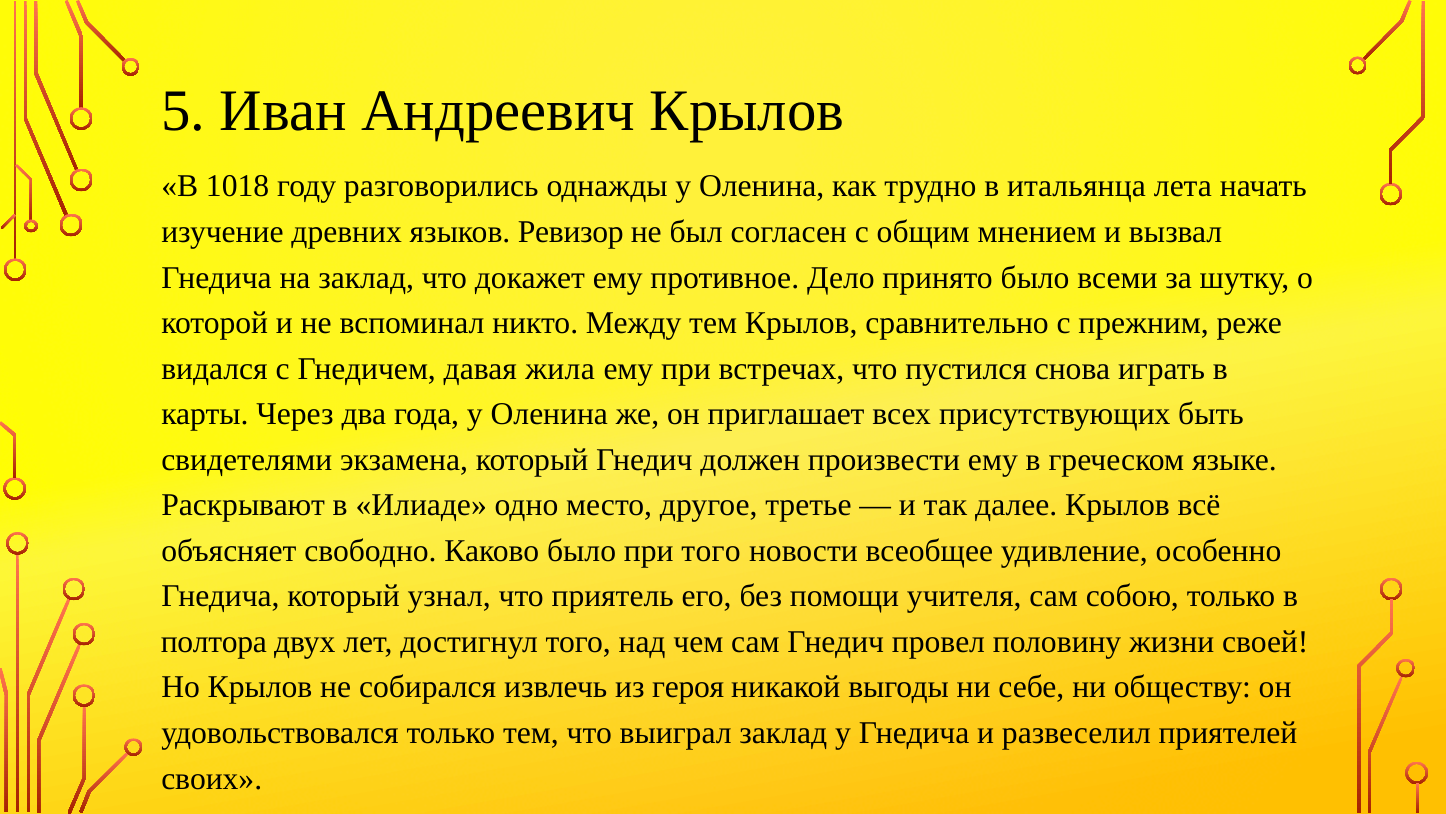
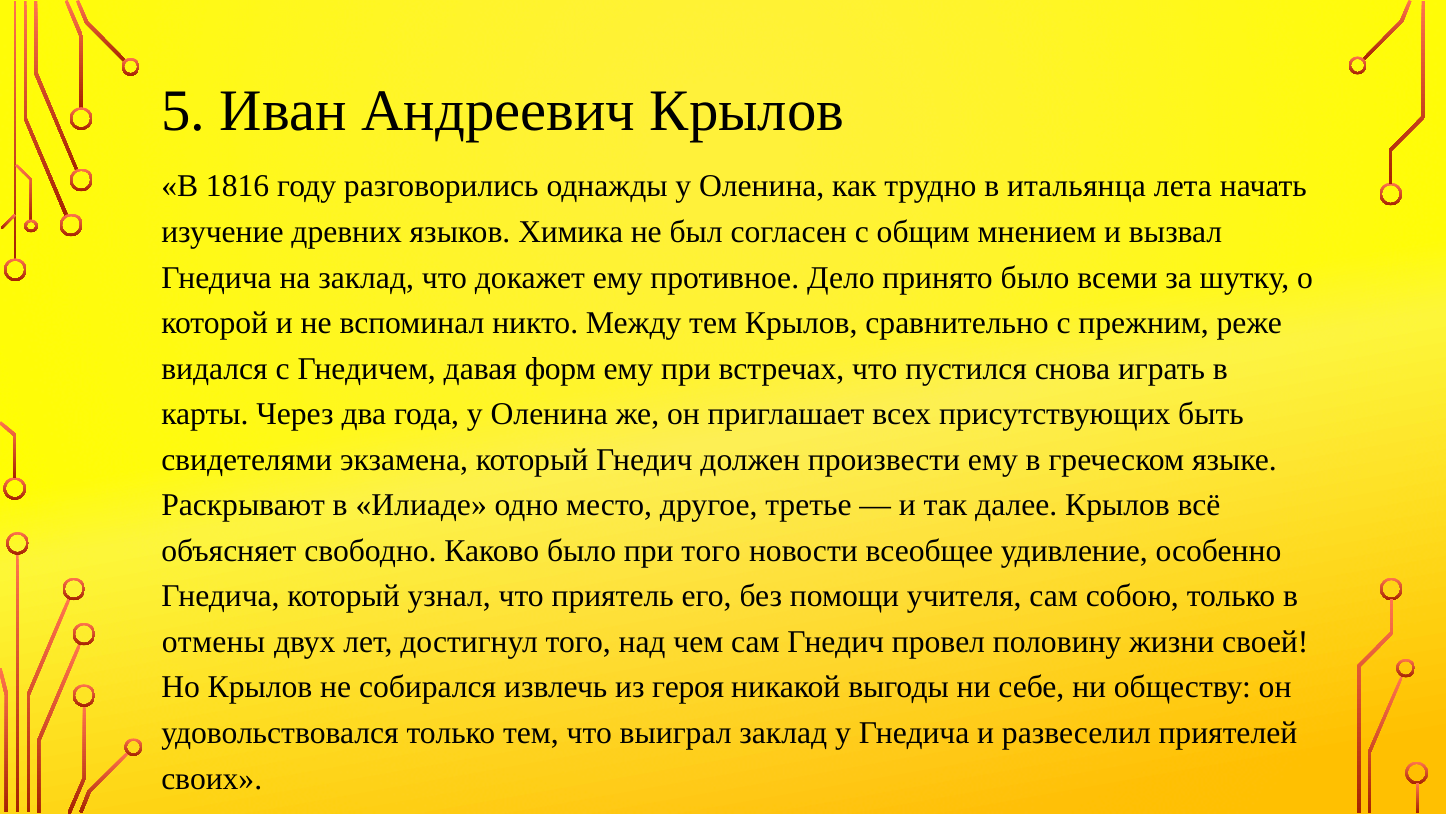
1018: 1018 -> 1816 (238, 186)
Ревизор: Ревизор -> Химика (571, 232)
жила: жила -> форм (560, 368)
полтора: полтора -> отмены (214, 641)
